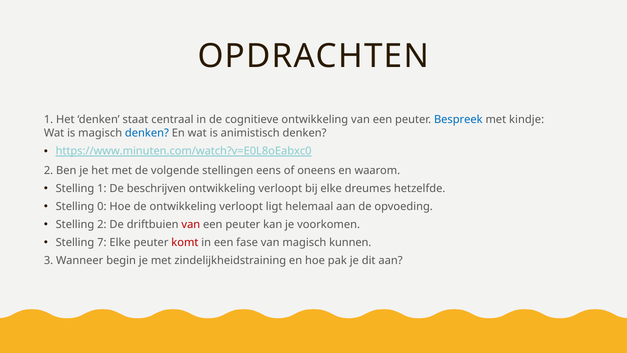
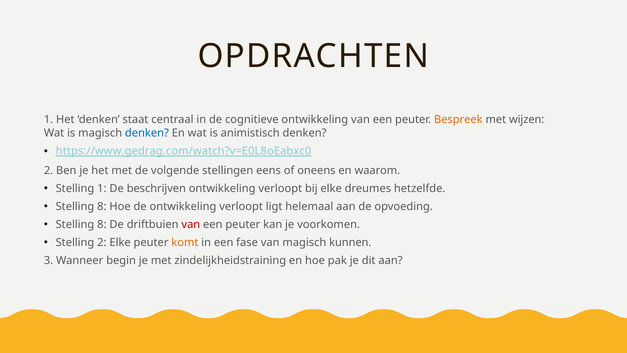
Bespreek colour: blue -> orange (458, 120)
kindje: kindje -> wijzen (527, 120)
https://www.minuten.com/watch?v=E0L8oEabxc0: https://www.minuten.com/watch?v=E0L8oEabxc0 -> https://www.gedrag.com/watch?v=E0L8oEabxc0 (184, 151)
0: 0 -> 8 (102, 206)
2: 2 -> 8 (102, 224)
Stelling 7: 7 -> 2 (102, 242)
komt colour: red -> orange (185, 242)
